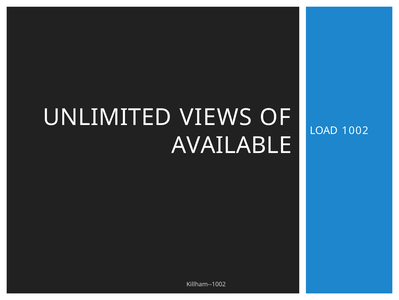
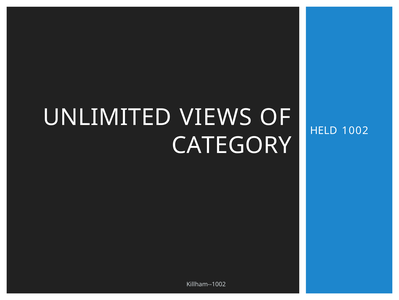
LOAD: LOAD -> HELD (324, 130)
AVAILABLE: AVAILABLE -> CATEGORY (232, 145)
